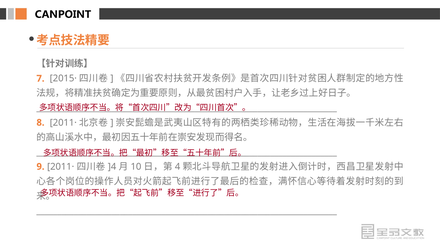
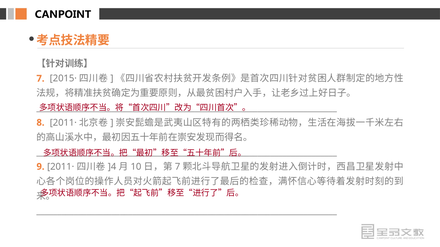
4: 4 -> 7 (178, 166)
